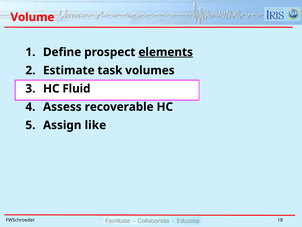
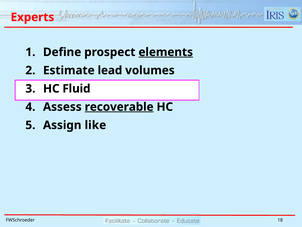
Volume: Volume -> Experts (32, 17)
task: task -> lead (110, 70)
recoverable underline: none -> present (119, 107)
